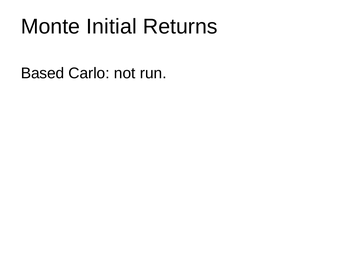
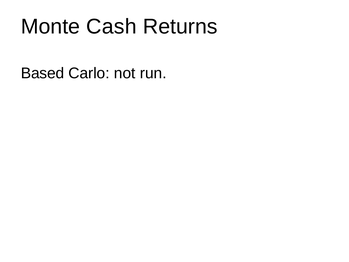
Initial: Initial -> Cash (111, 26)
